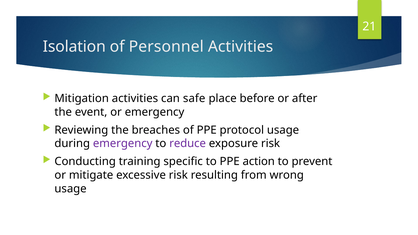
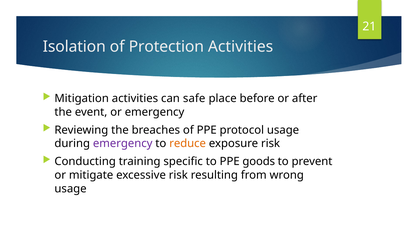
Personnel: Personnel -> Protection (166, 47)
reduce colour: purple -> orange (188, 144)
action: action -> goods (259, 162)
